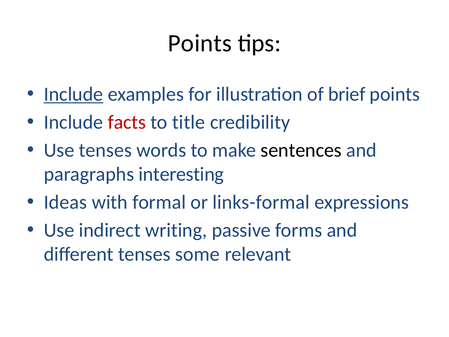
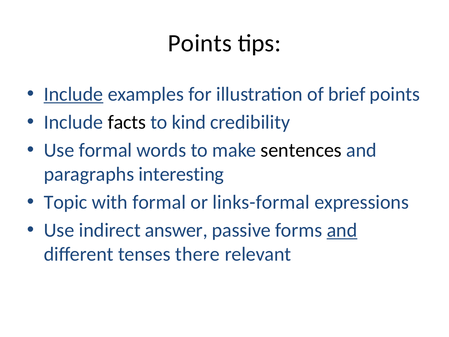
facts colour: red -> black (127, 122)
title: title -> kind (189, 122)
Use tenses: tenses -> formal (105, 150)
Ideas: Ideas -> Topic (66, 202)
writing: writing -> answer (176, 230)
and underline: none -> present (342, 230)
some: some -> there (198, 254)
